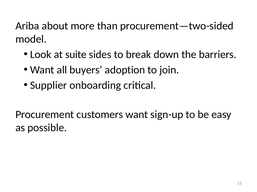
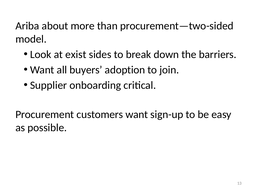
suite: suite -> exist (76, 55)
